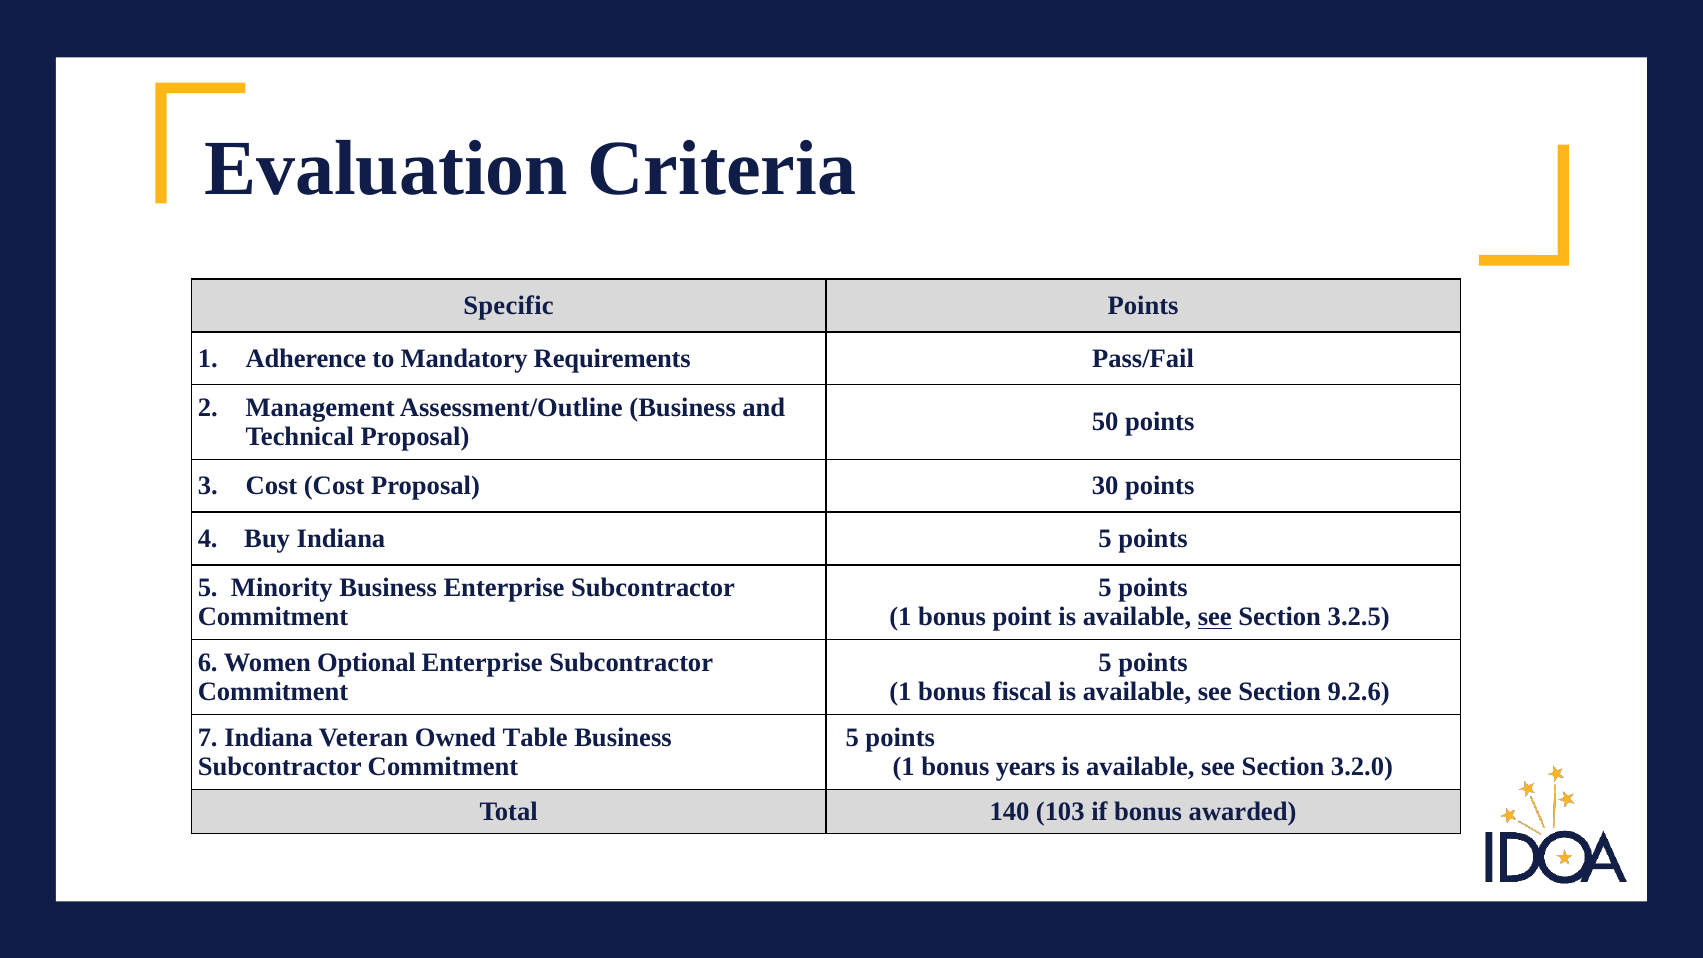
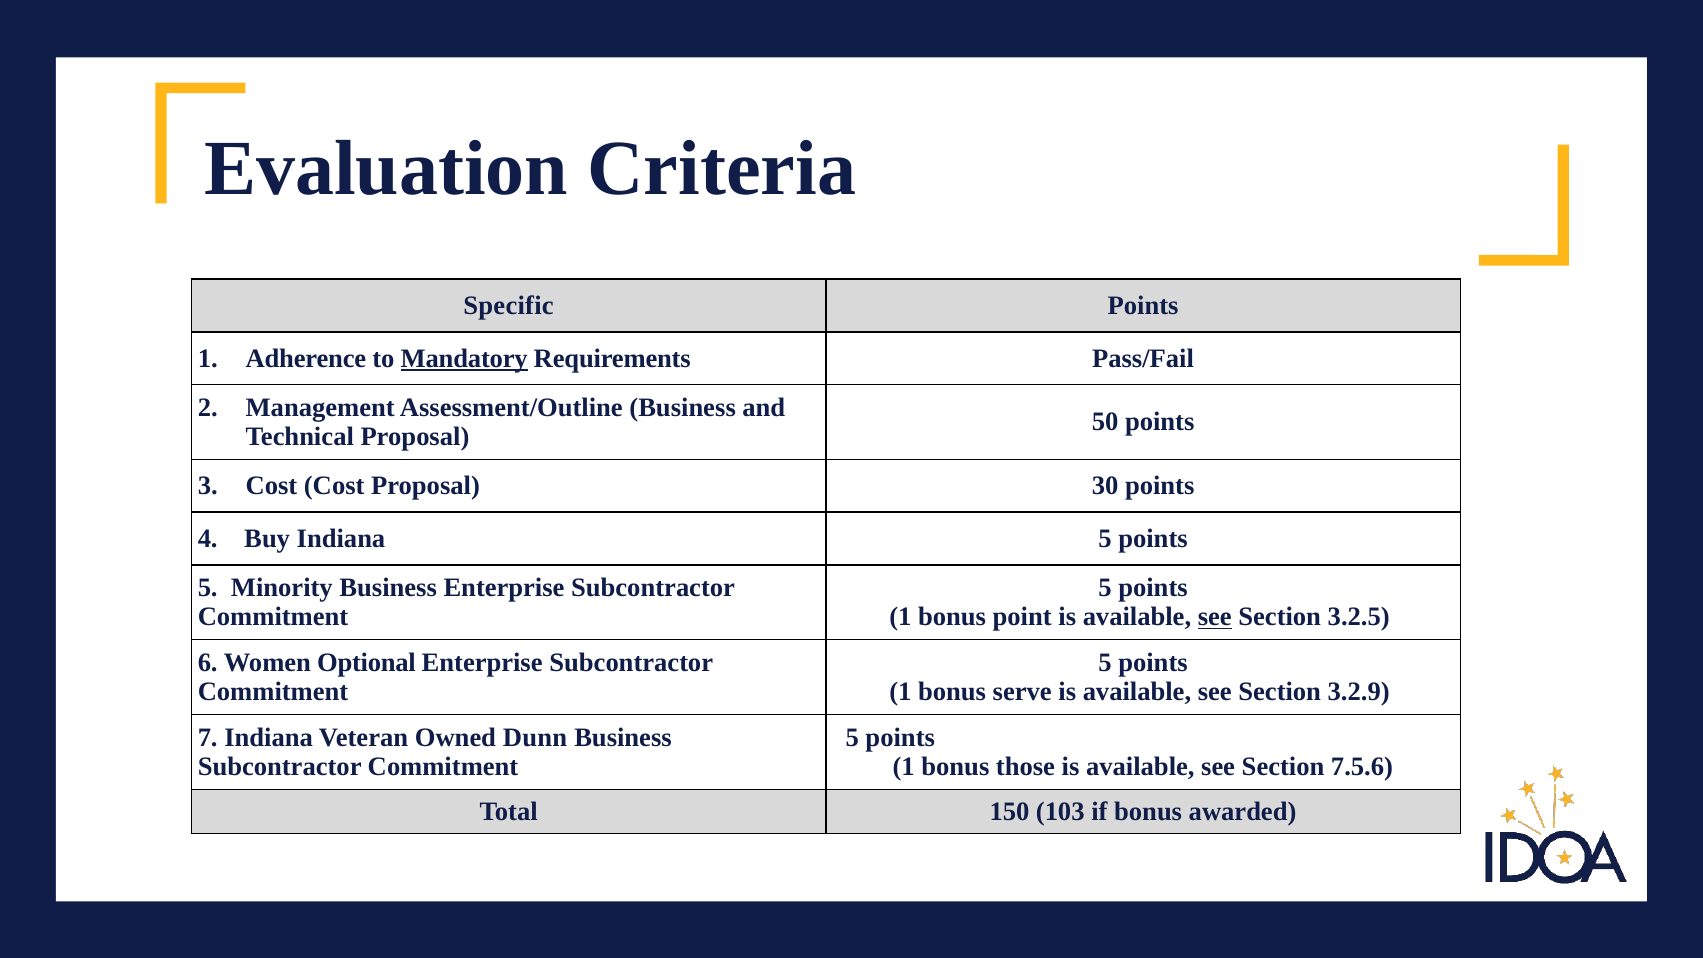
Mandatory underline: none -> present (464, 358)
fiscal: fiscal -> serve (1022, 692)
9.2.6: 9.2.6 -> 3.2.9 (1359, 692)
Table: Table -> Dunn (535, 738)
years: years -> those (1026, 767)
3.2.0: 3.2.0 -> 7.5.6 (1362, 767)
140: 140 -> 150 (1009, 812)
